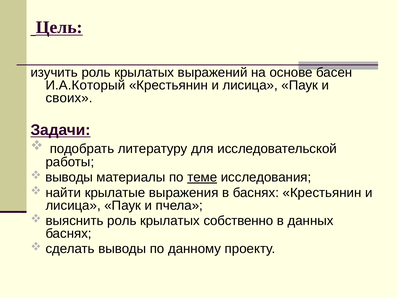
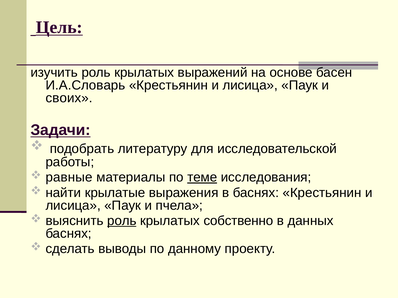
И.А.Который: И.А.Который -> И.А.Словарь (85, 85)
выводы: выводы -> равные (69, 178)
роль underline: none -> present (122, 221)
